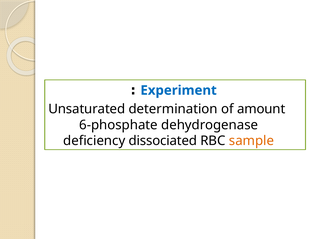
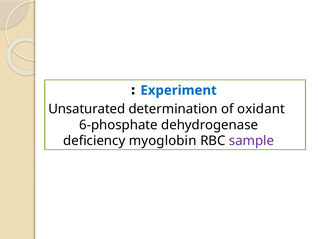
amount: amount -> oxidant (261, 109)
dissociated: dissociated -> myoglobin (163, 141)
sample colour: orange -> purple (251, 141)
